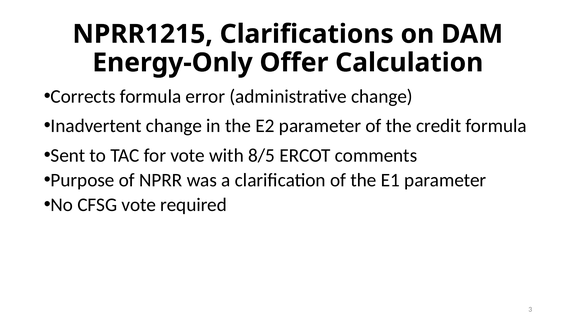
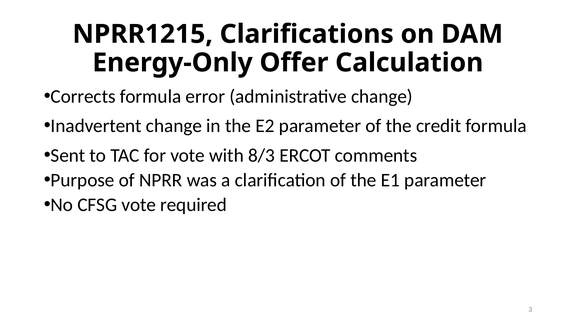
8/5: 8/5 -> 8/3 (262, 155)
